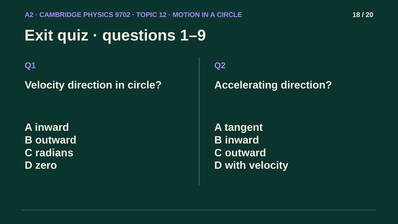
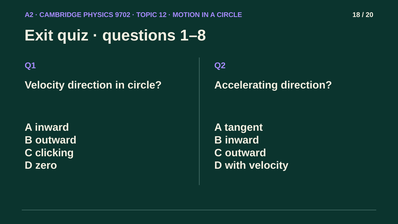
1–9: 1–9 -> 1–8 (193, 36)
radians: radians -> clicking (54, 153)
